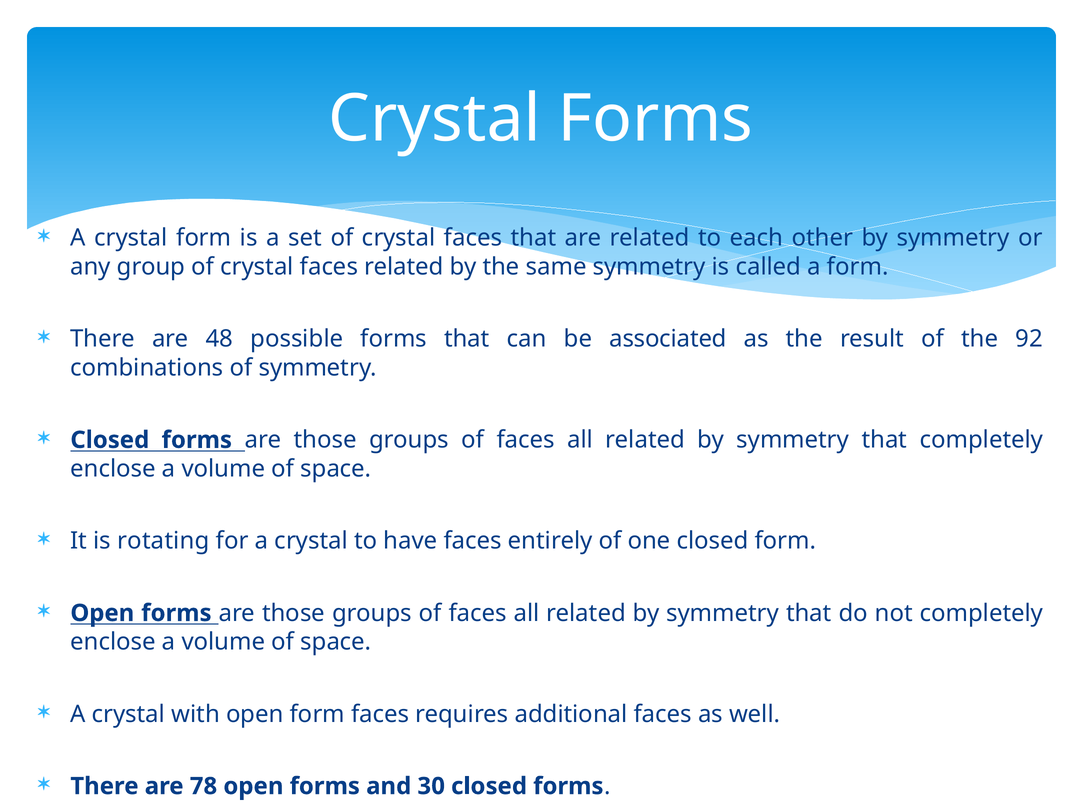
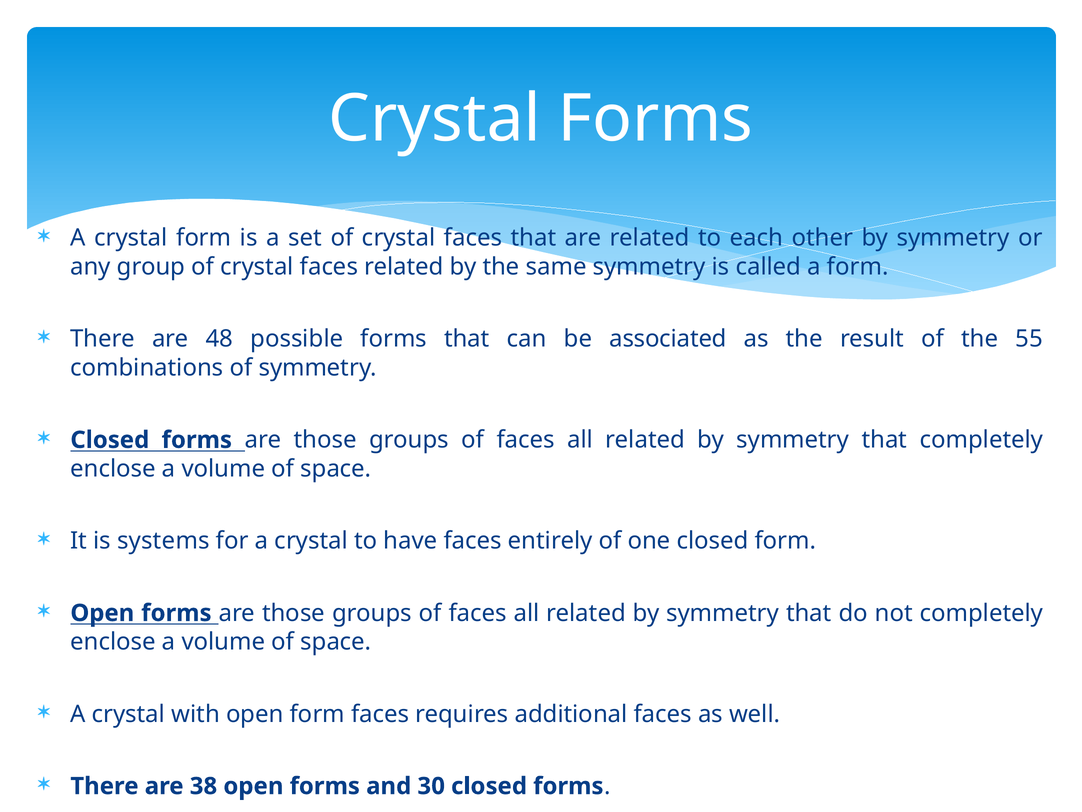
92: 92 -> 55 (1029, 339)
rotating: rotating -> systems (163, 541)
78: 78 -> 38 (203, 786)
